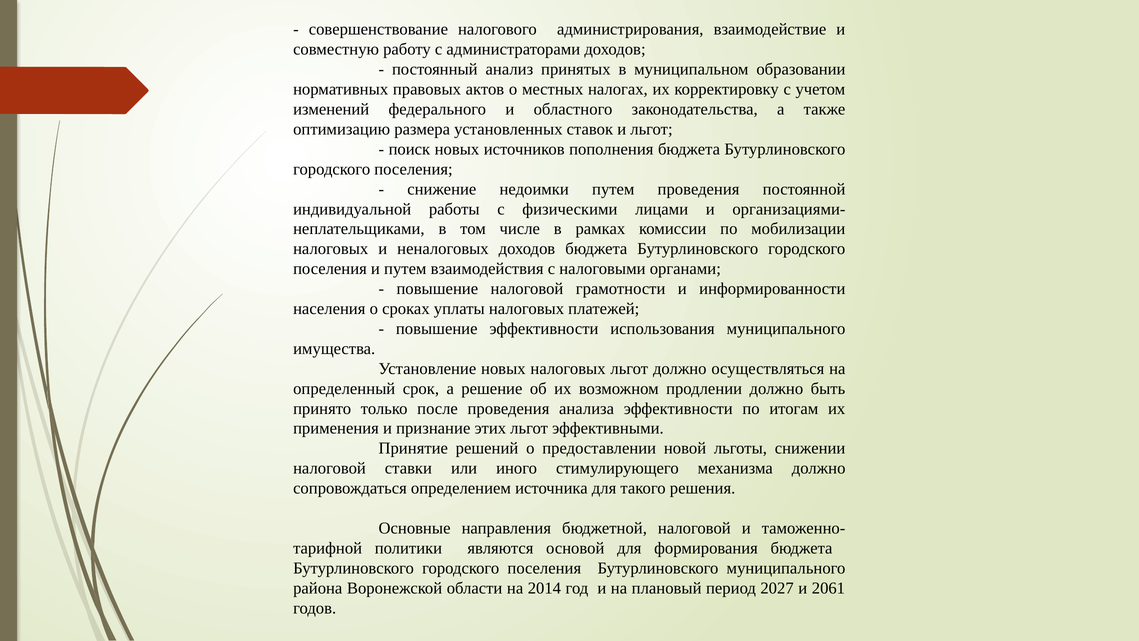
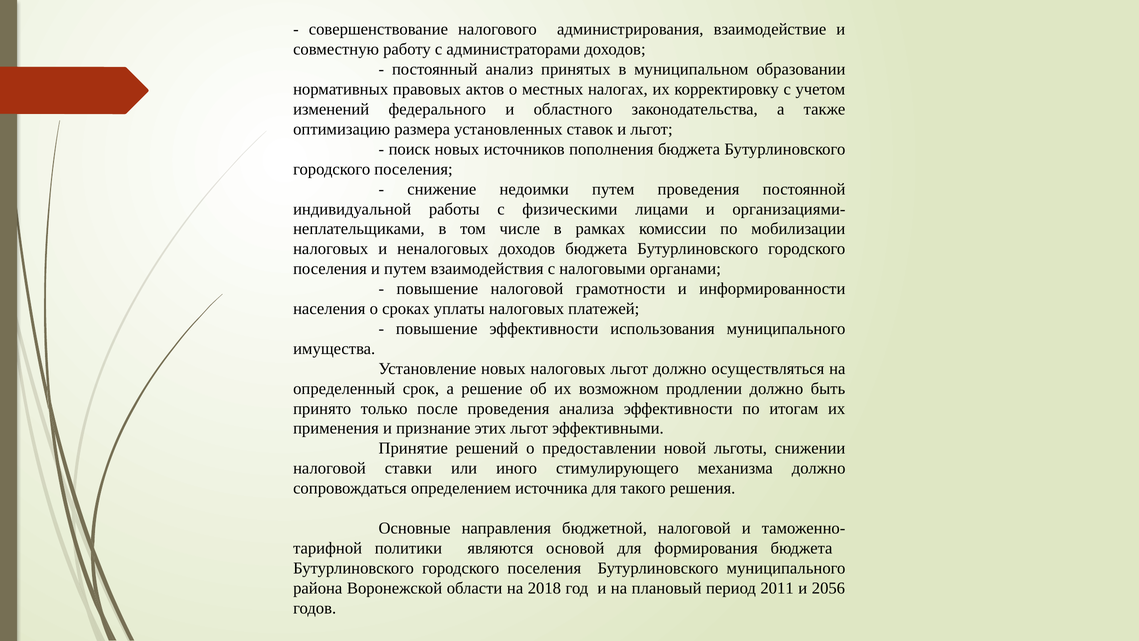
2014: 2014 -> 2018 (544, 588)
2027: 2027 -> 2011 (777, 588)
2061: 2061 -> 2056 (828, 588)
